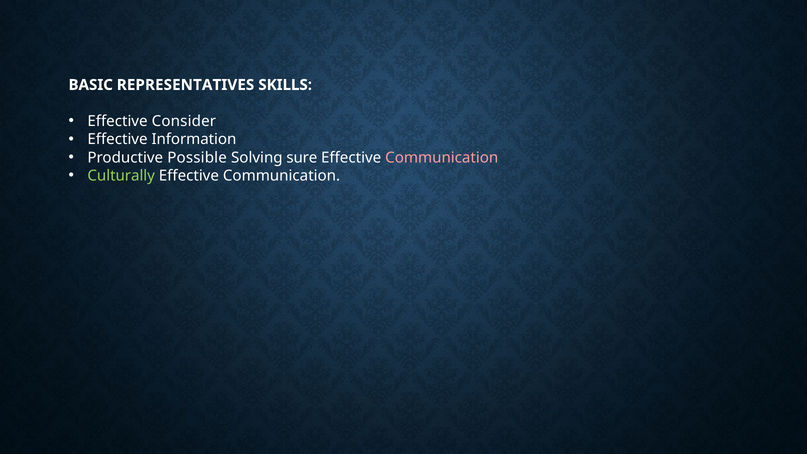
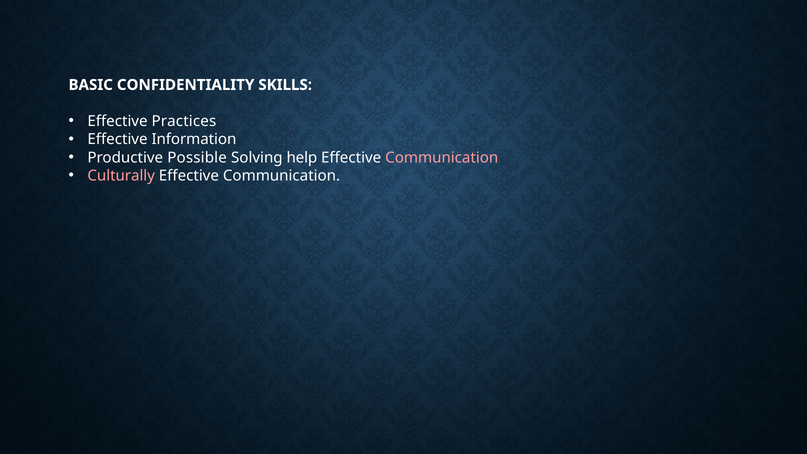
REPRESENTATIVES: REPRESENTATIVES -> CONFIDENTIALITY (186, 85)
Consider: Consider -> Practices (184, 121)
sure: sure -> help (302, 158)
Culturally colour: light green -> pink (121, 176)
